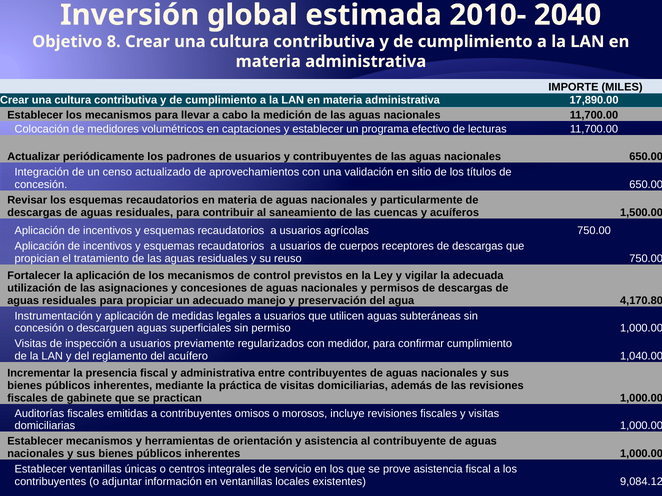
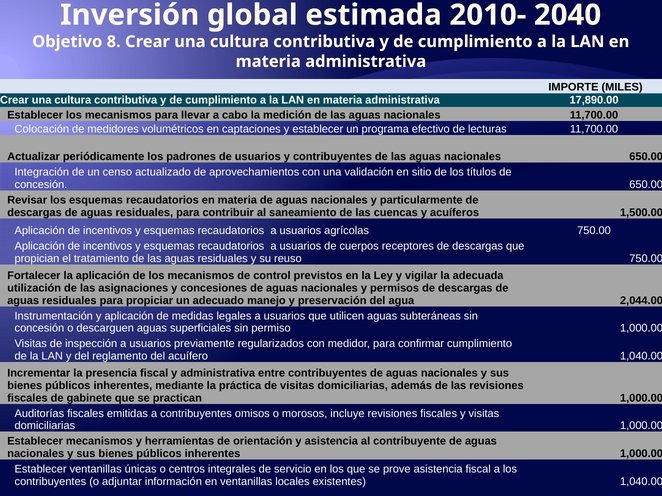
4,170.80: 4,170.80 -> 2,044.00 (641, 301)
existentes 9,084.12: 9,084.12 -> 1,040.00 (641, 482)
